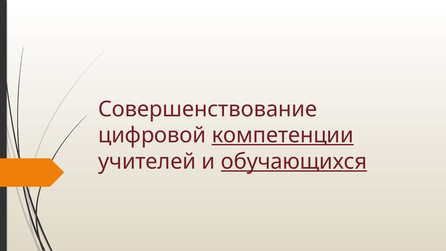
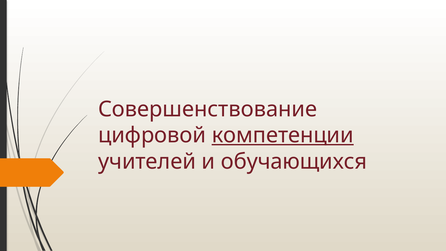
обучающихся underline: present -> none (294, 162)
